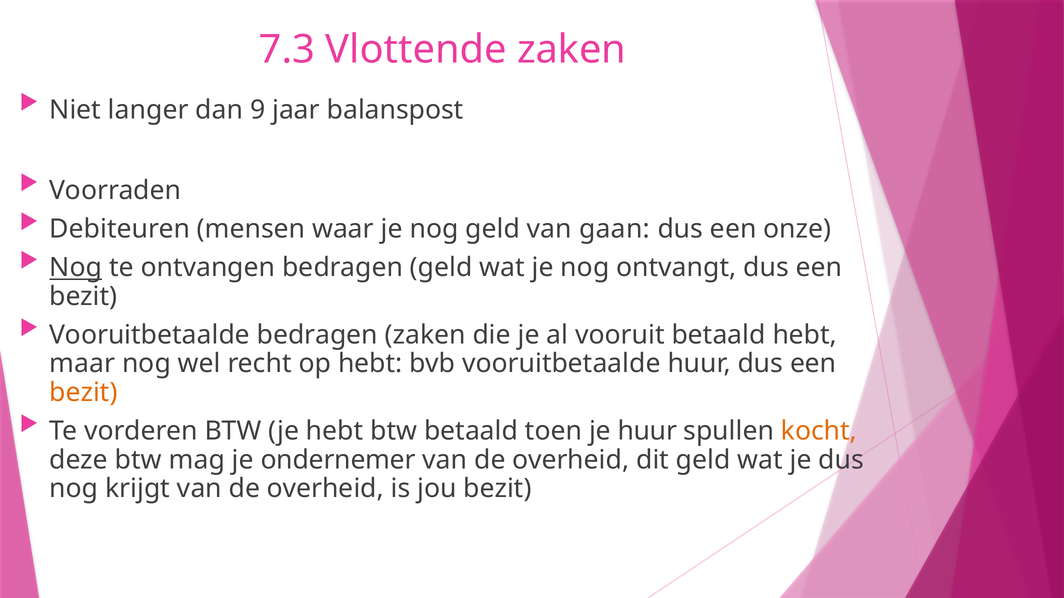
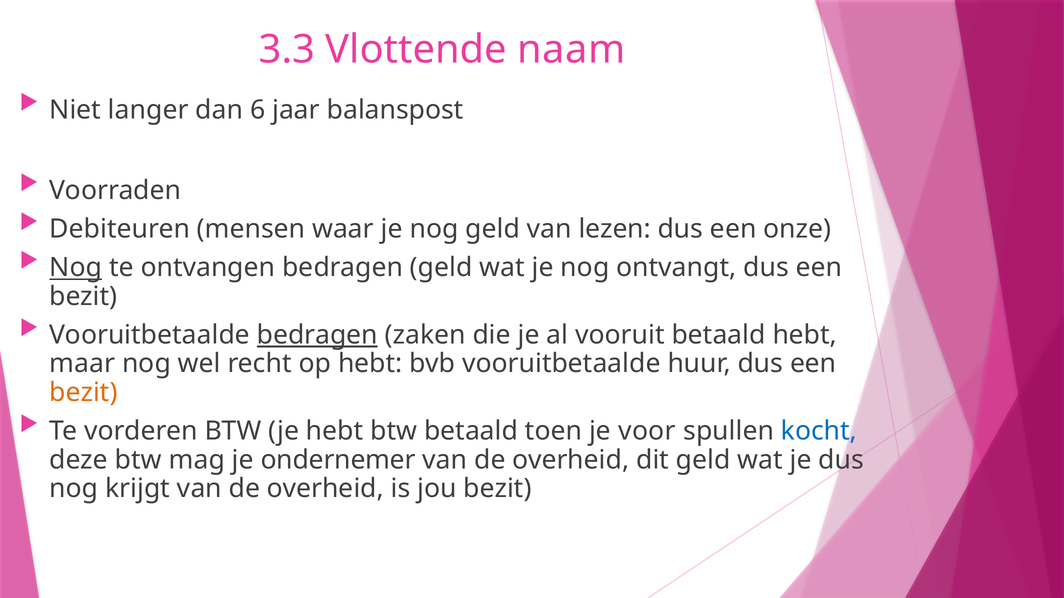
7.3: 7.3 -> 3.3 (287, 49)
Vlottende zaken: zaken -> naam (571, 49)
9: 9 -> 6 (258, 110)
gaan: gaan -> lezen (615, 229)
bedragen underline: none -> present (317, 335)
je huur: huur -> voor (647, 431)
kocht colour: orange -> blue (819, 431)
